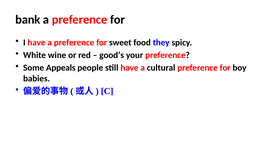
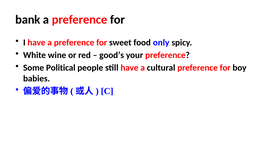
they: they -> only (161, 42)
Appeals: Appeals -> Political (61, 68)
